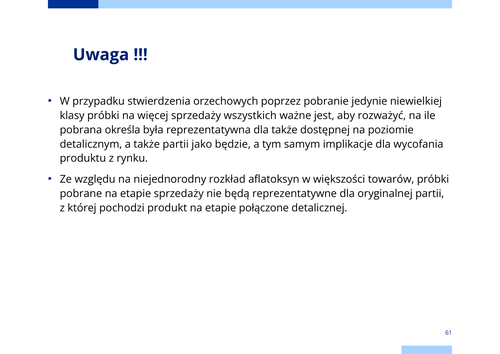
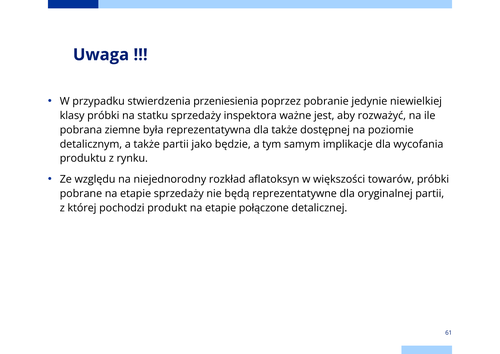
orzechowych: orzechowych -> przeniesienia (226, 101)
więcej: więcej -> statku (153, 115)
wszystkich: wszystkich -> inspektora (250, 115)
określa: określa -> ziemne (123, 130)
